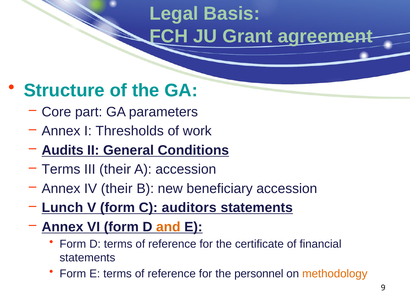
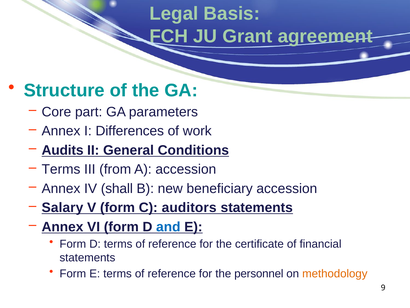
Thresholds: Thresholds -> Differences (130, 131)
III their: their -> from (115, 169)
IV their: their -> shall (117, 188)
Lunch: Lunch -> Salary (62, 207)
and colour: orange -> blue (168, 227)
